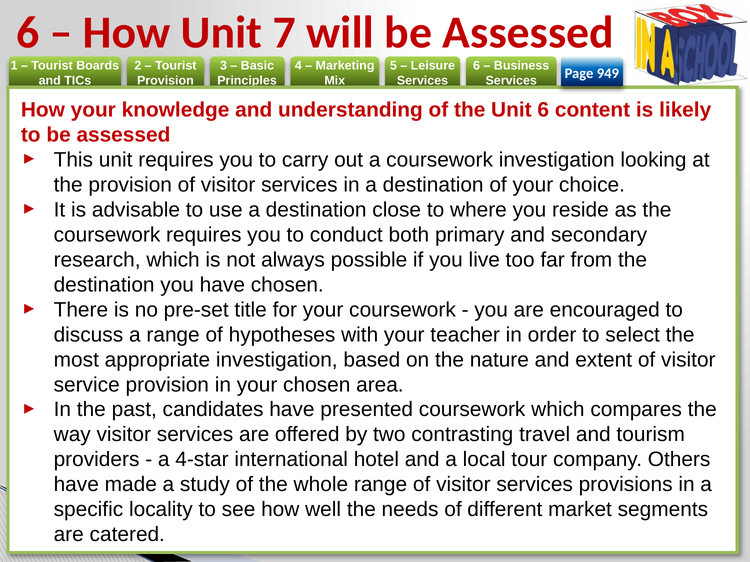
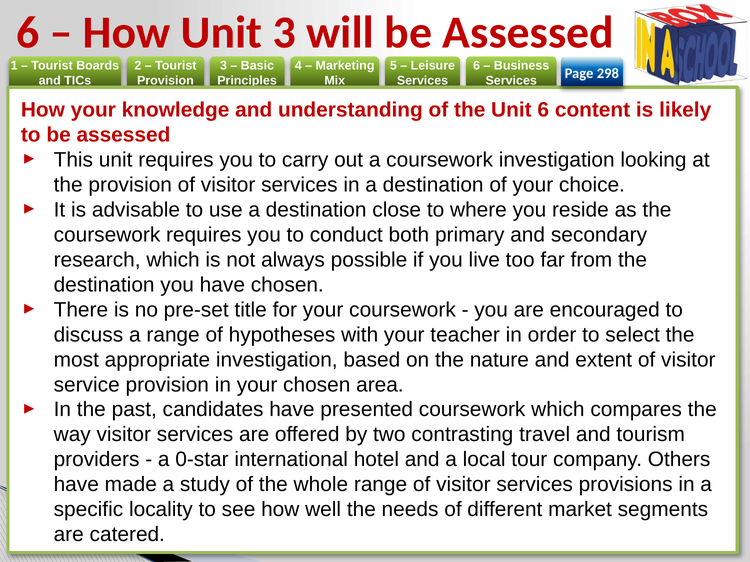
Unit 7: 7 -> 3 (284, 33)
949: 949 -> 298 (608, 73)
4-star: 4-star -> 0-star (202, 460)
